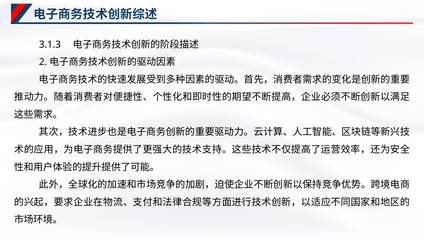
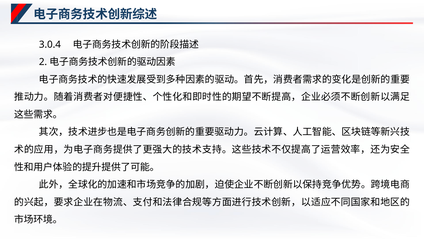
3.1.3: 3.1.3 -> 3.0.4 (50, 44)
